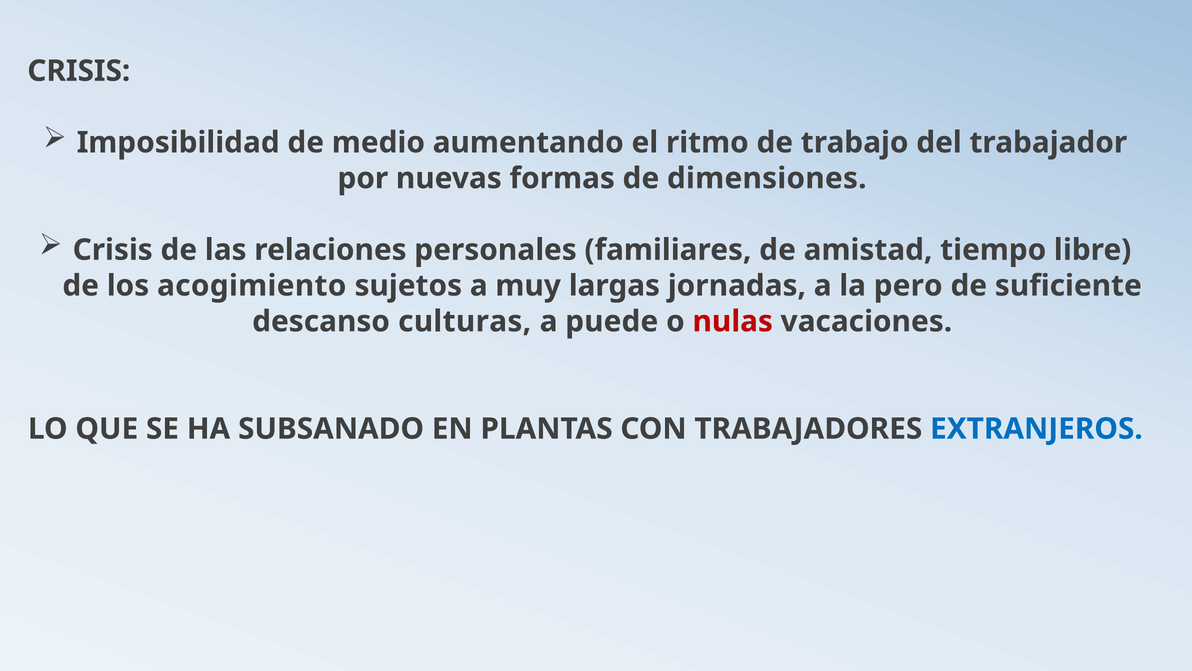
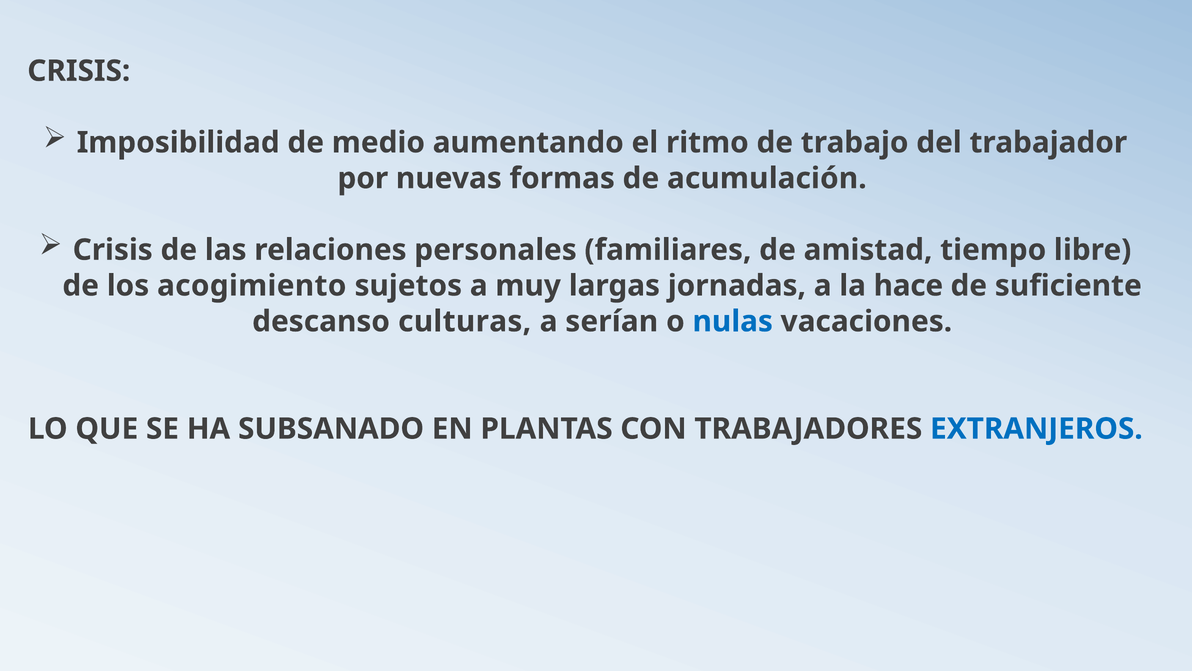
dimensiones: dimensiones -> acumulación (767, 178)
pero: pero -> hace (908, 286)
puede: puede -> serían (612, 321)
nulas colour: red -> blue (733, 321)
